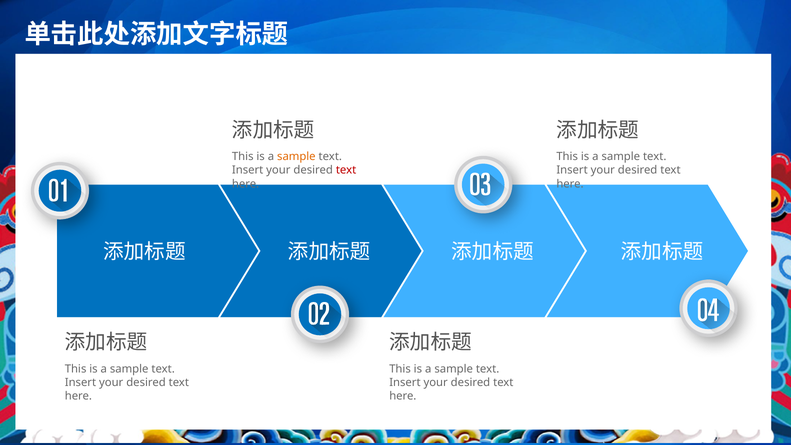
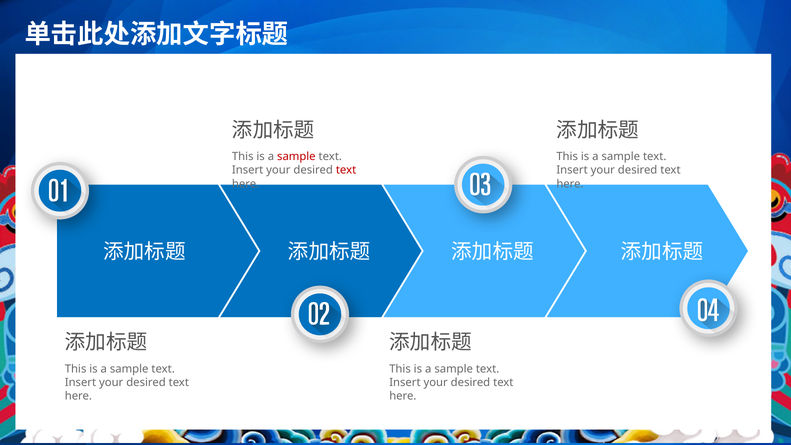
sample colour: orange -> red (296, 157)
